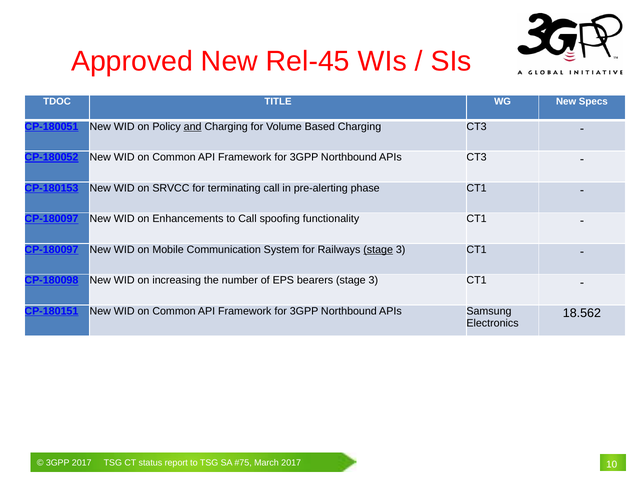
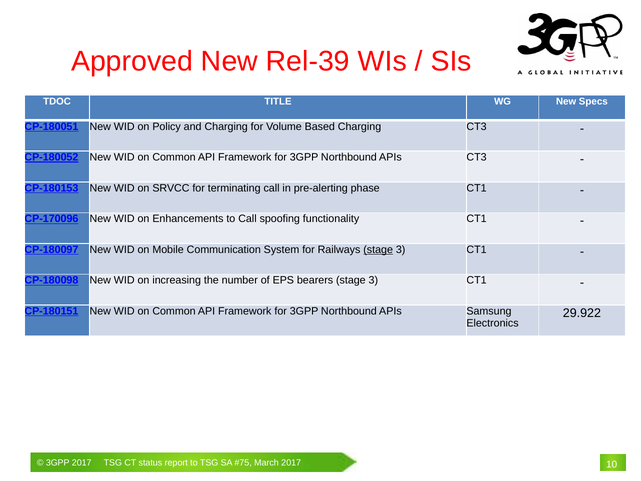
Rel-45: Rel-45 -> Rel-39 (308, 61)
and underline: present -> none (193, 126)
CP-180097: CP-180097 -> CP-170096 (51, 219)
18.562: 18.562 -> 29.922 (582, 313)
